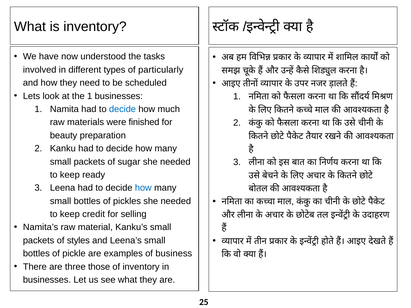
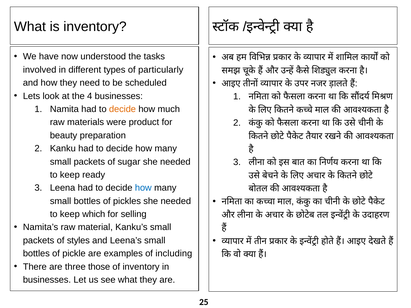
the 1: 1 -> 4 (90, 96)
decide colour: blue -> orange (122, 109)
finished: finished -> product (144, 122)
credit: credit -> which (94, 214)
business: business -> including (174, 254)
